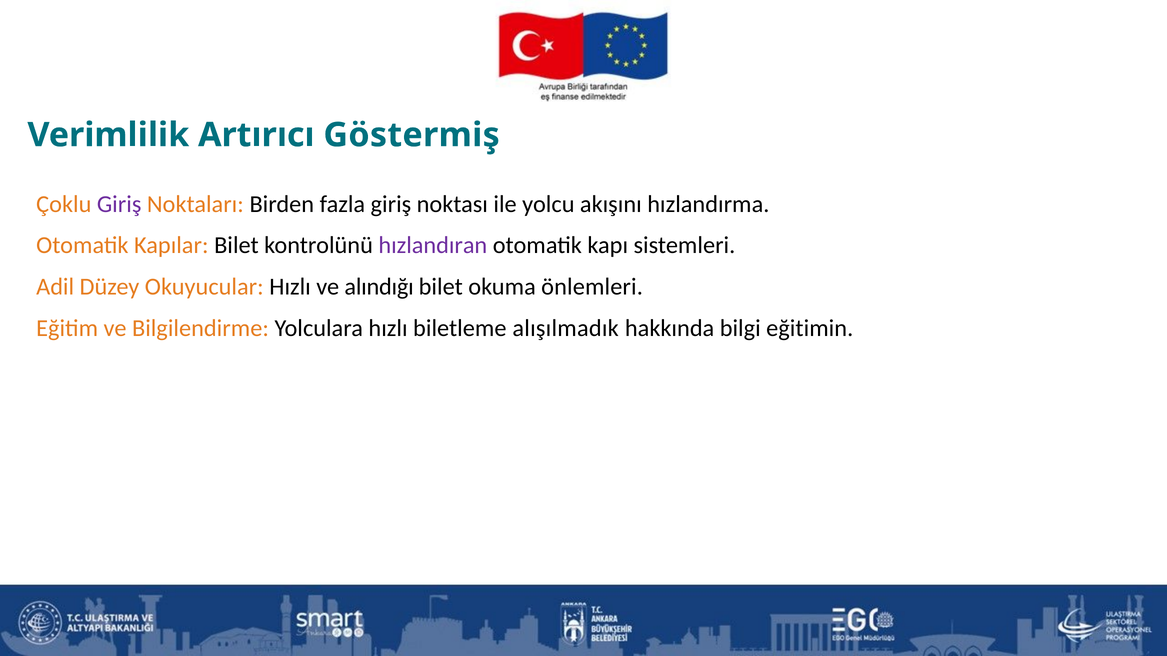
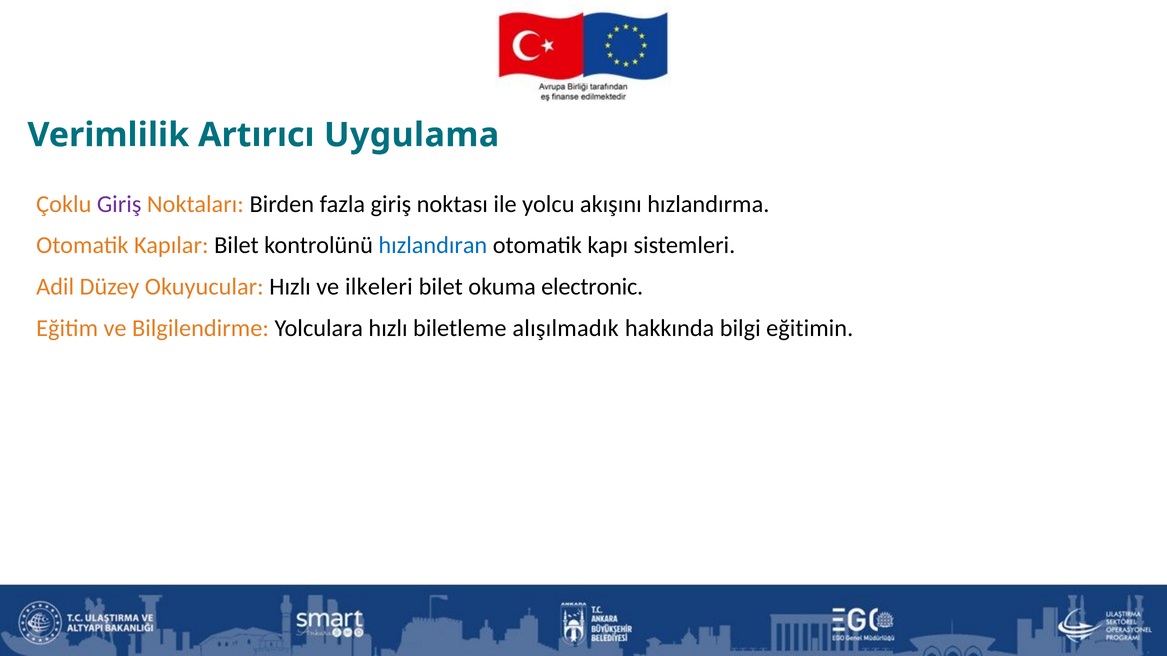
Göstermiş: Göstermiş -> Uygulama (412, 135)
hızlandıran colour: purple -> blue (433, 246)
alındığı: alındığı -> ilkeleri (379, 287)
önlemleri: önlemleri -> electronic (592, 287)
